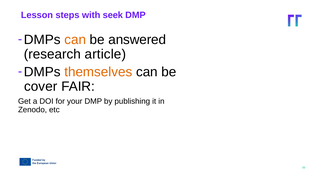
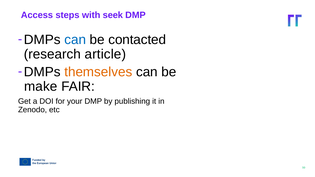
Lesson: Lesson -> Access (37, 15)
can colour: orange -> blue (75, 40)
answered: answered -> contacted (137, 40)
cover: cover -> make (41, 87)
